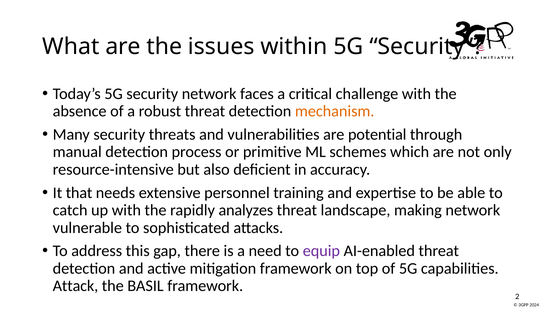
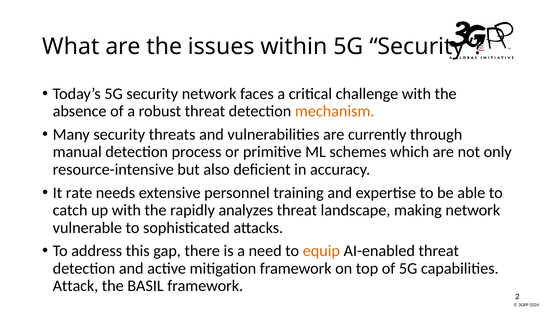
potential: potential -> currently (377, 135)
that: that -> rate (79, 193)
equip colour: purple -> orange (321, 251)
